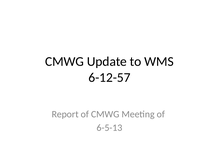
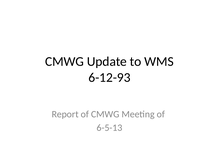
6-12-57: 6-12-57 -> 6-12-93 (109, 78)
